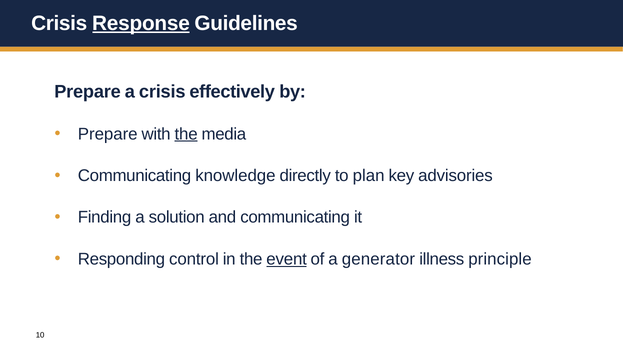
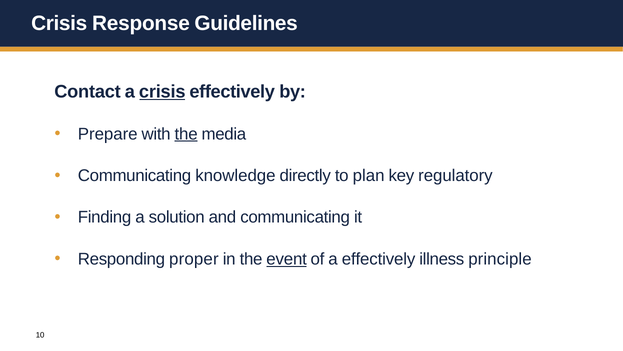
Response underline: present -> none (141, 23)
Prepare: Prepare -> Contact (88, 91)
crisis underline: none -> present (162, 91)
advisories: advisories -> regulatory (455, 175)
control: control -> proper (194, 259)
a generator: generator -> effectively (379, 259)
